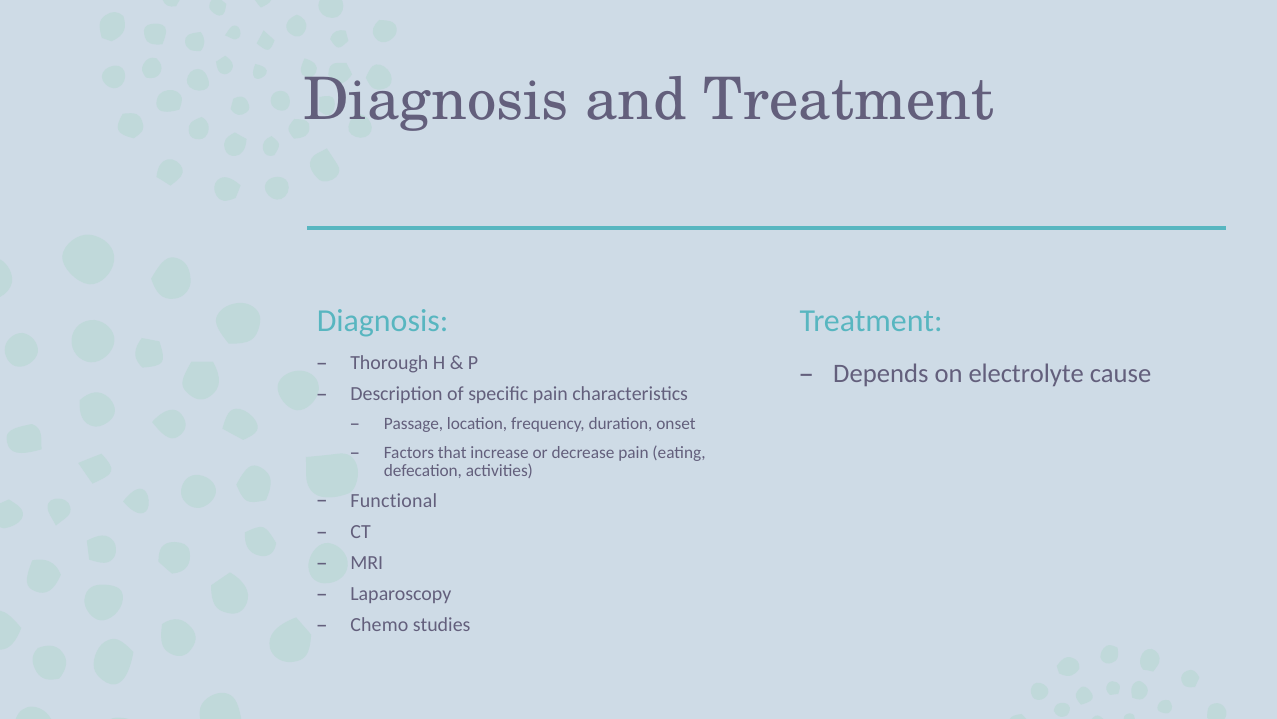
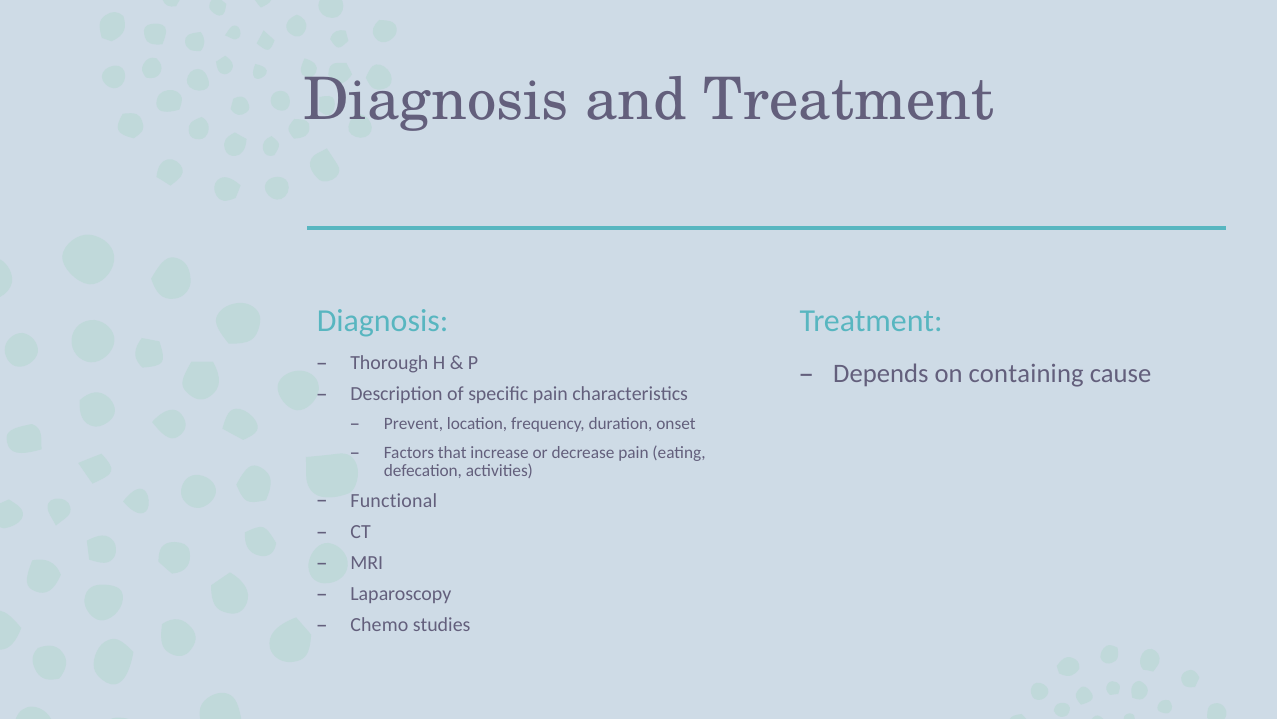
electrolyte: electrolyte -> containing (1026, 374)
Passage: Passage -> Prevent (413, 424)
